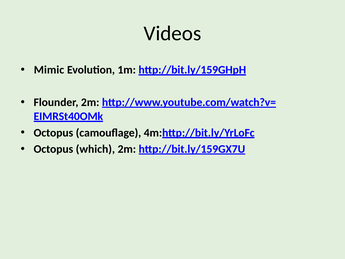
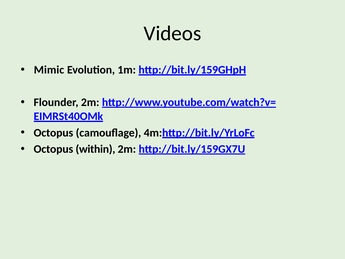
which: which -> within (95, 149)
